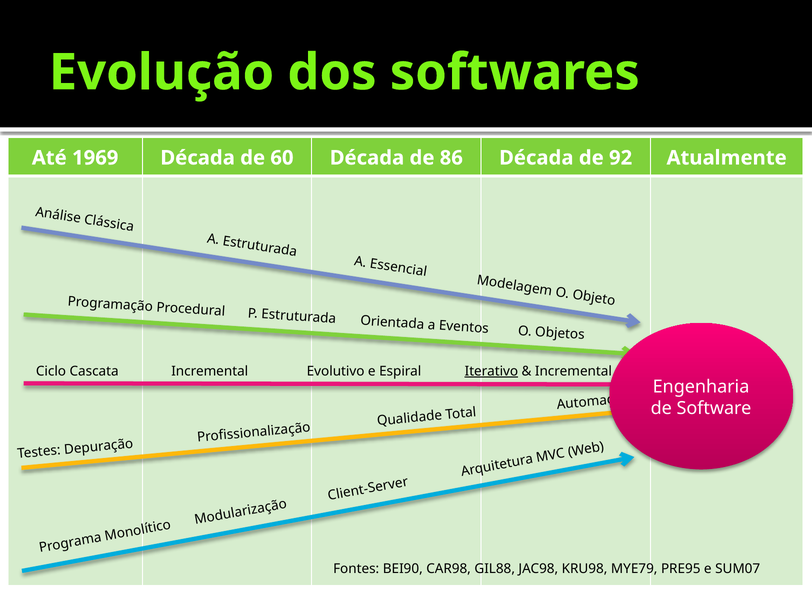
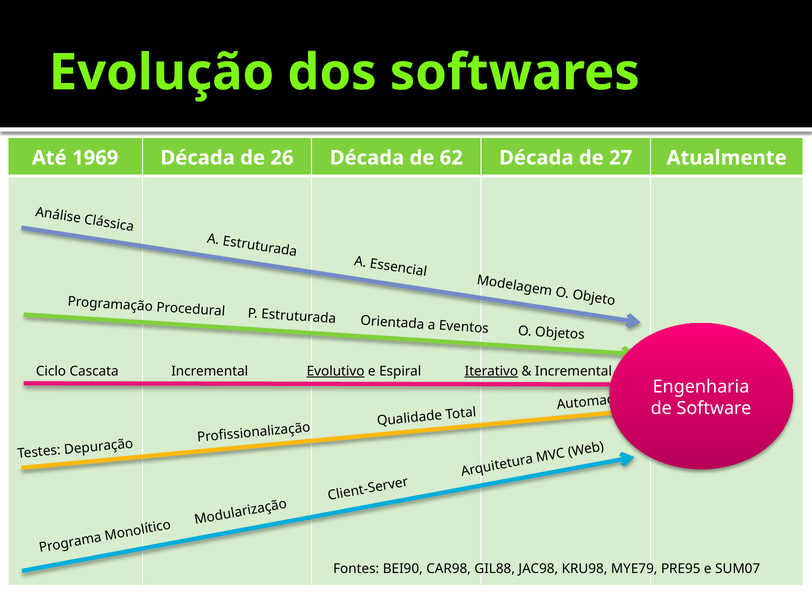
60: 60 -> 26 (282, 158)
86: 86 -> 62 (451, 158)
92: 92 -> 27 (621, 158)
Evolutivo underline: none -> present (336, 371)
